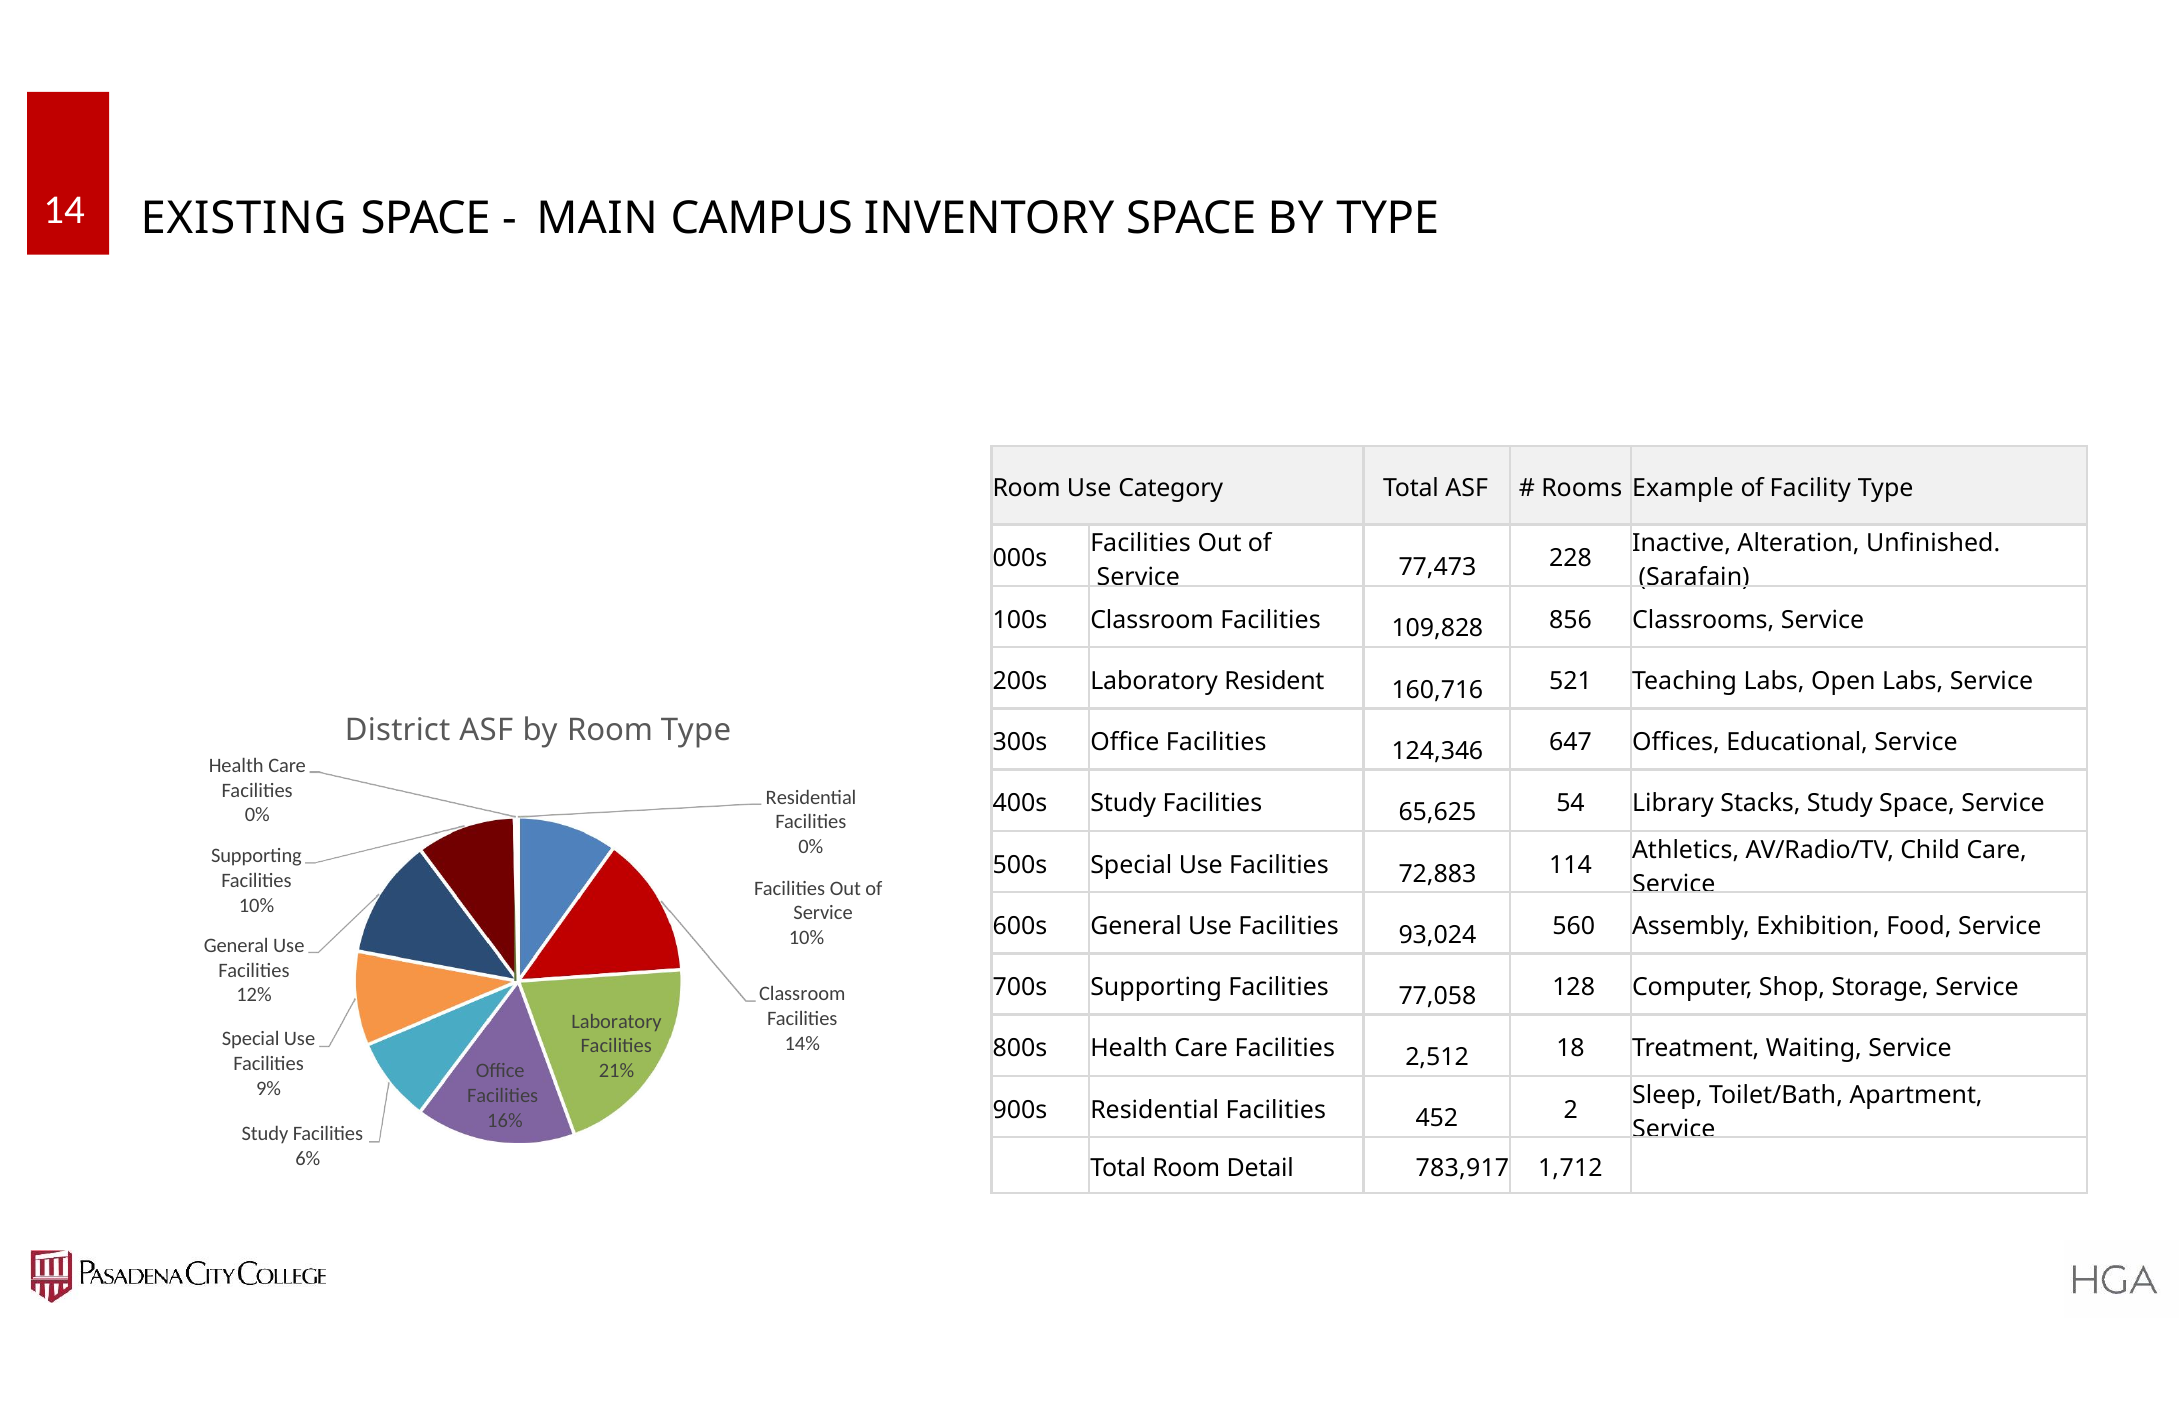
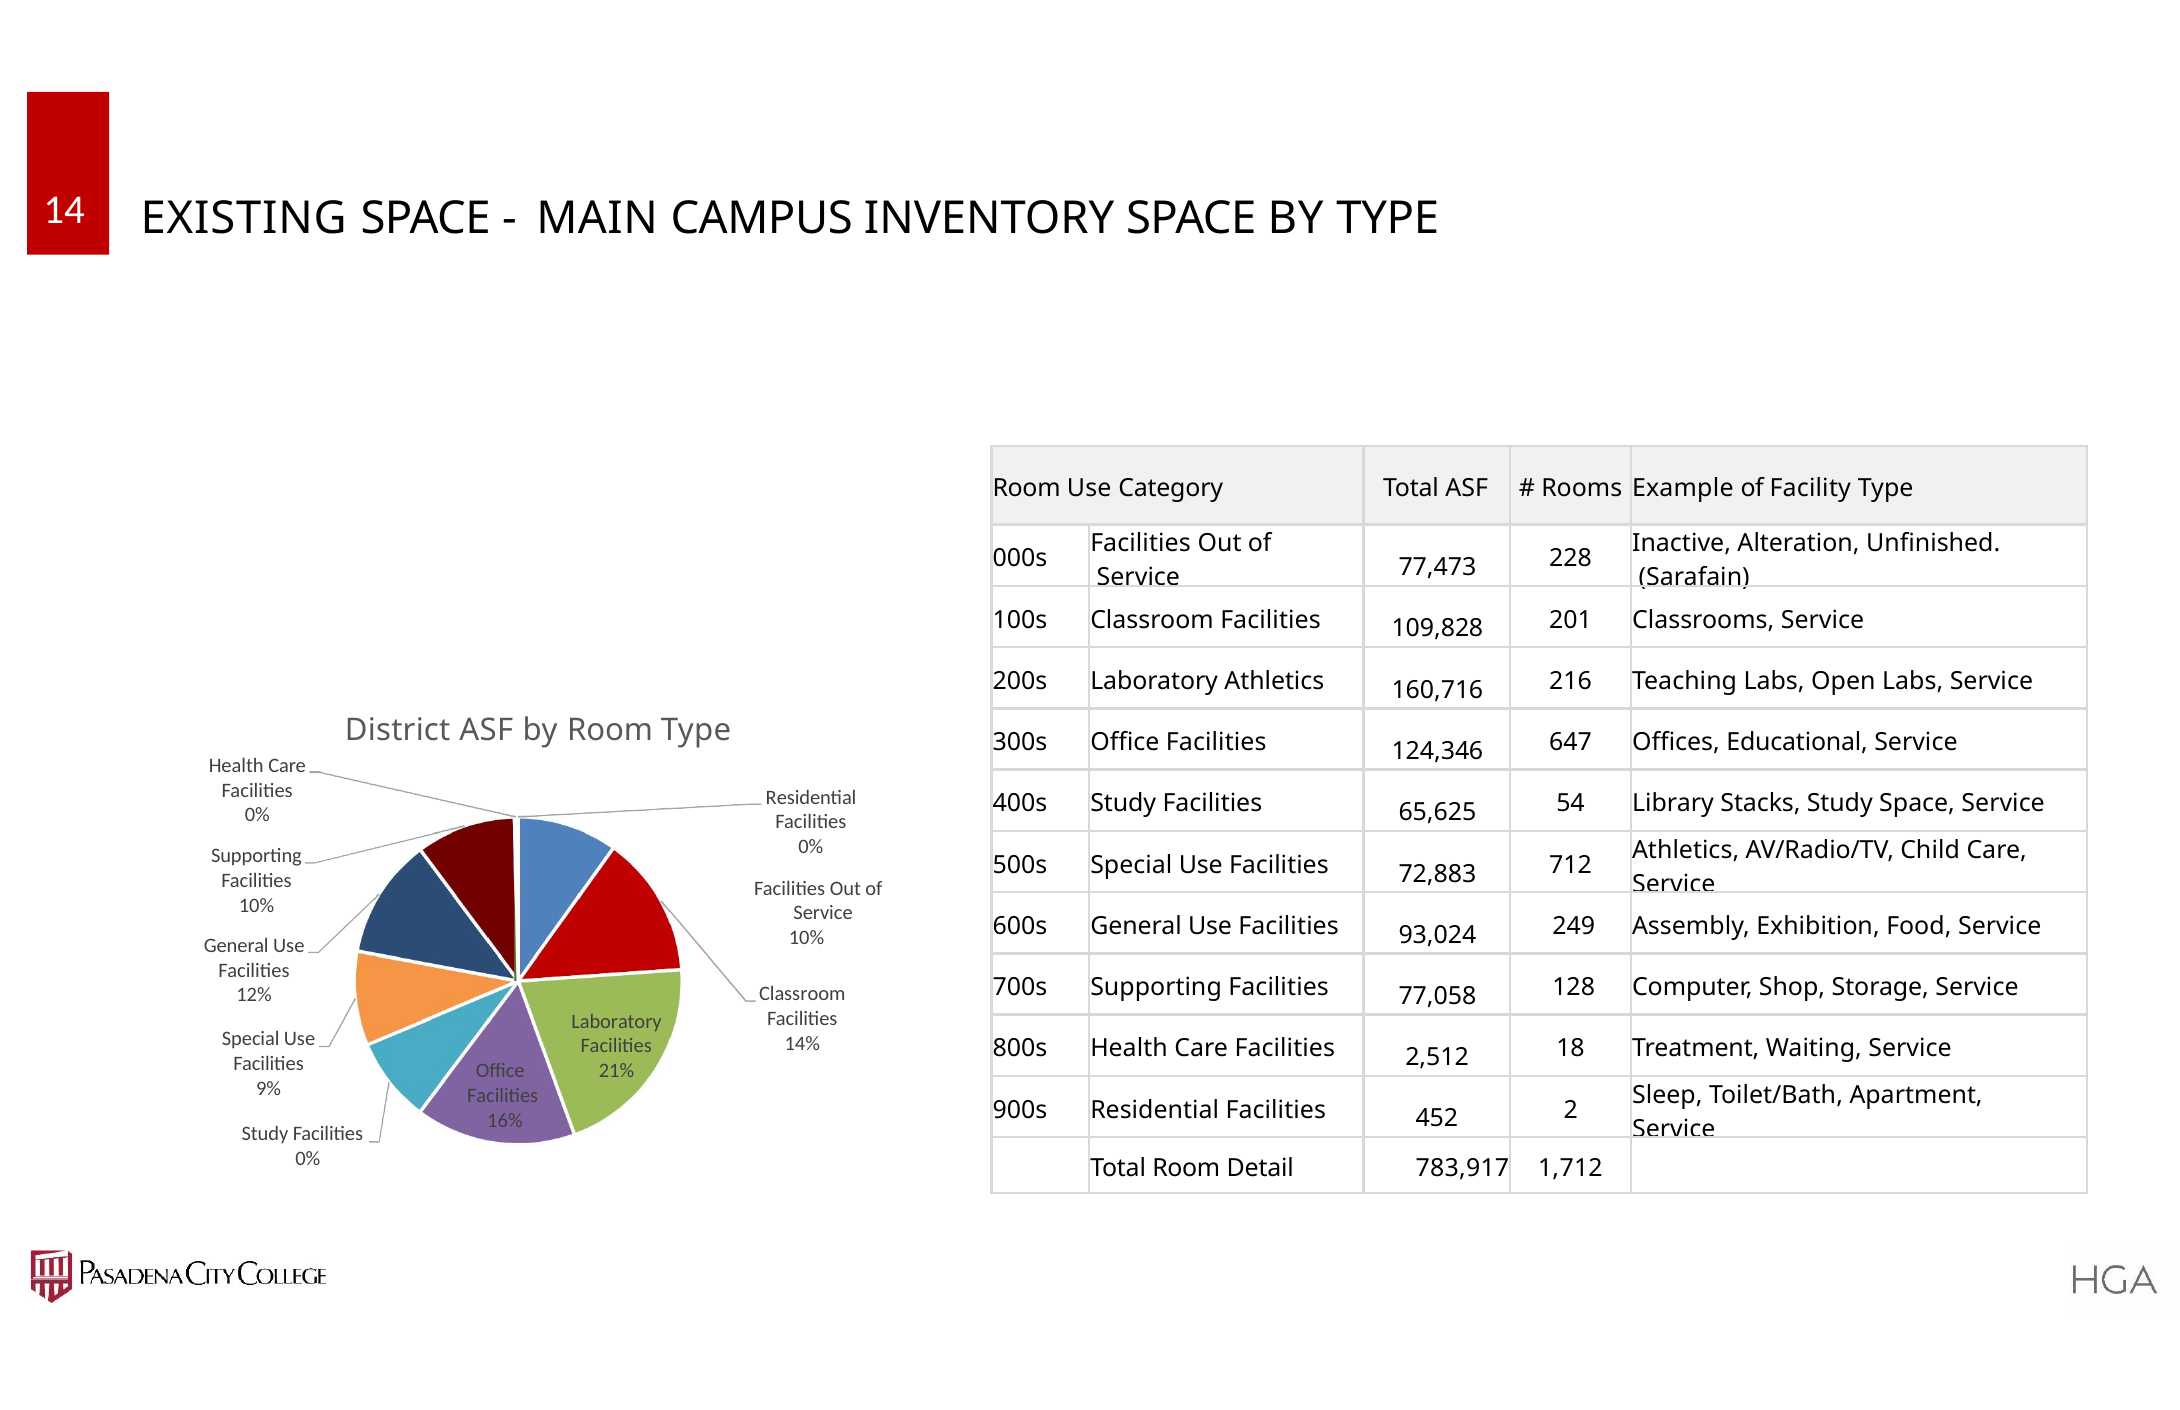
856: 856 -> 201 (1571, 620)
Laboratory Resident: Resident -> Athletics (1274, 682)
521: 521 -> 216 (1571, 682)
114: 114 -> 712 (1571, 865)
560: 560 -> 249 (1574, 927)
6%: 6% -> 0% (308, 1159)
